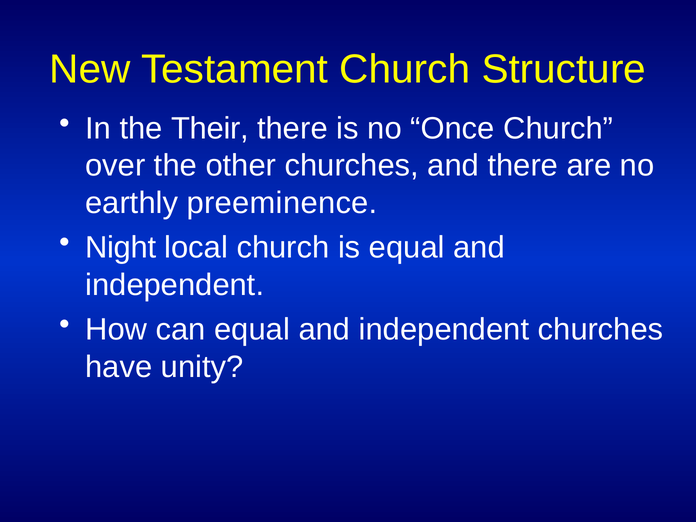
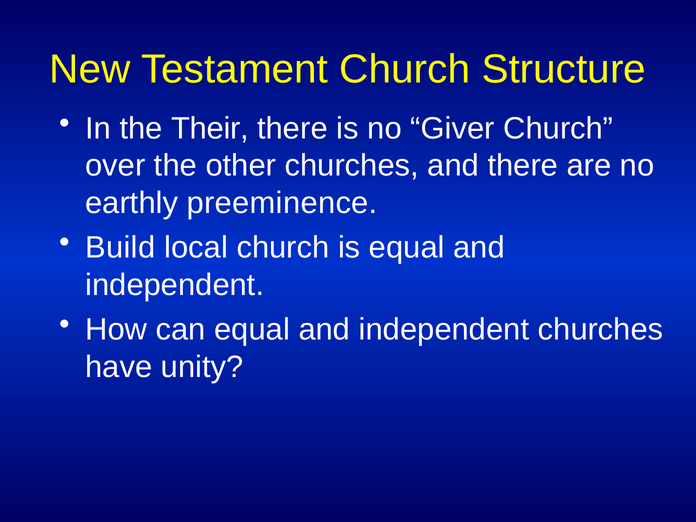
Once: Once -> Giver (452, 129)
Night: Night -> Build (120, 248)
